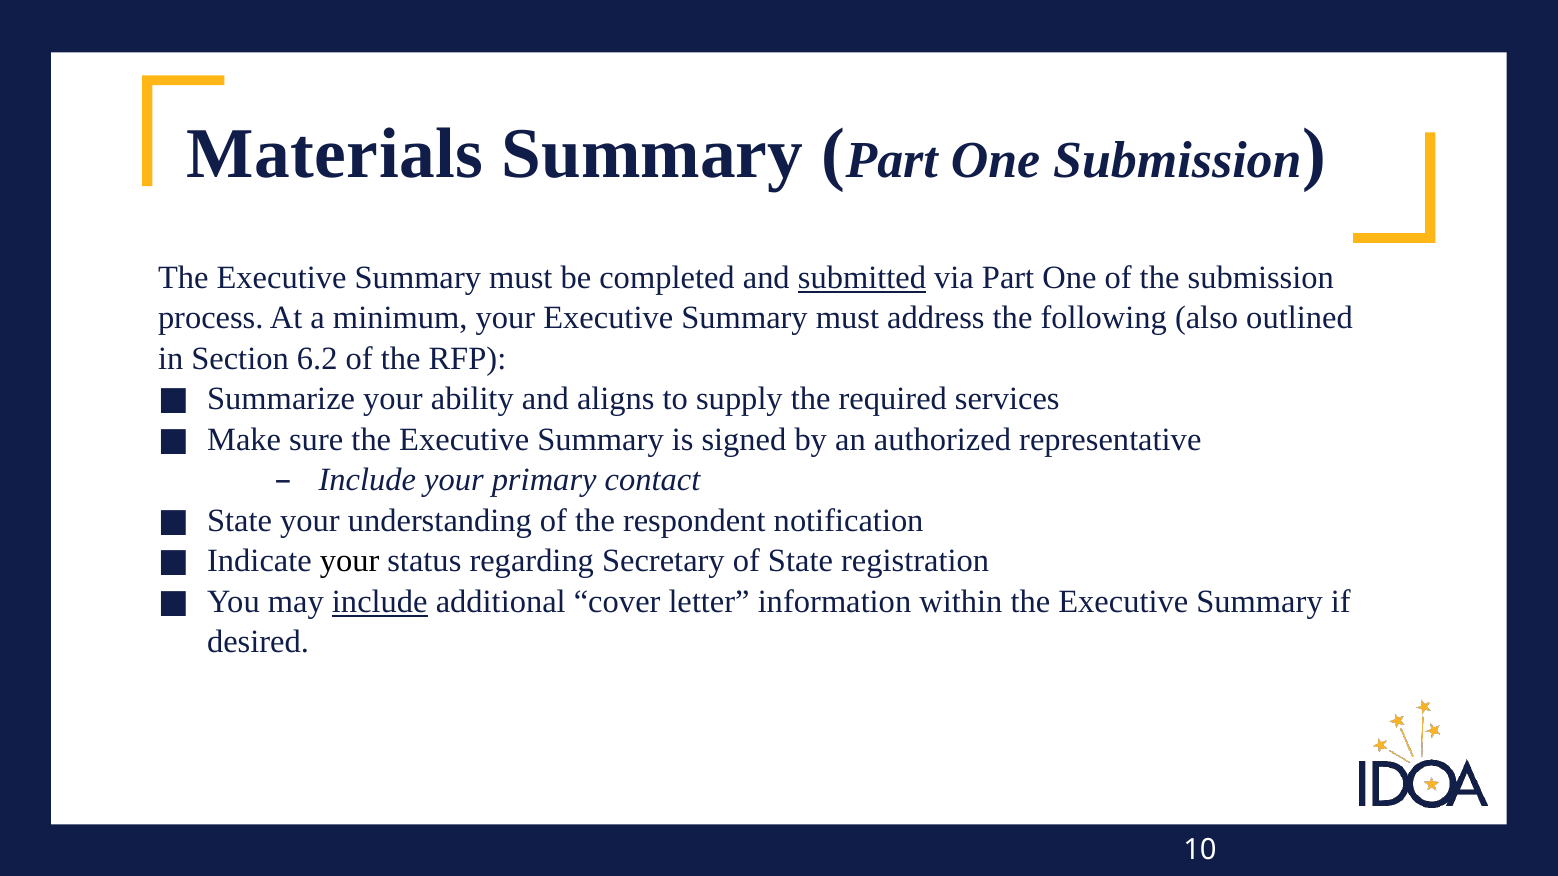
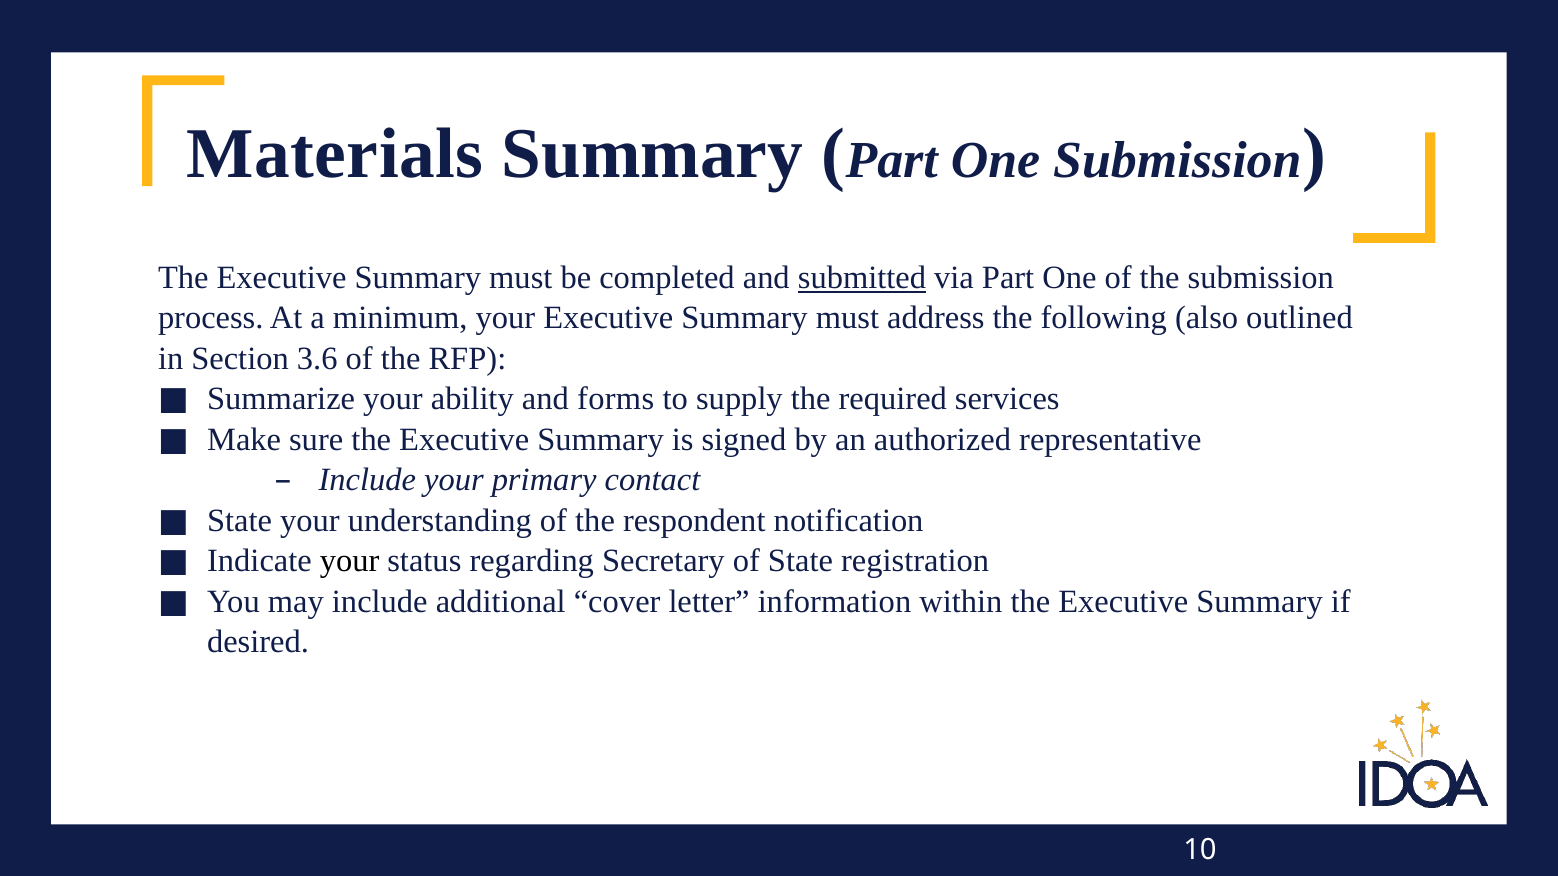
6.2: 6.2 -> 3.6 (317, 359)
aligns: aligns -> forms (616, 399)
include underline: present -> none (380, 602)
